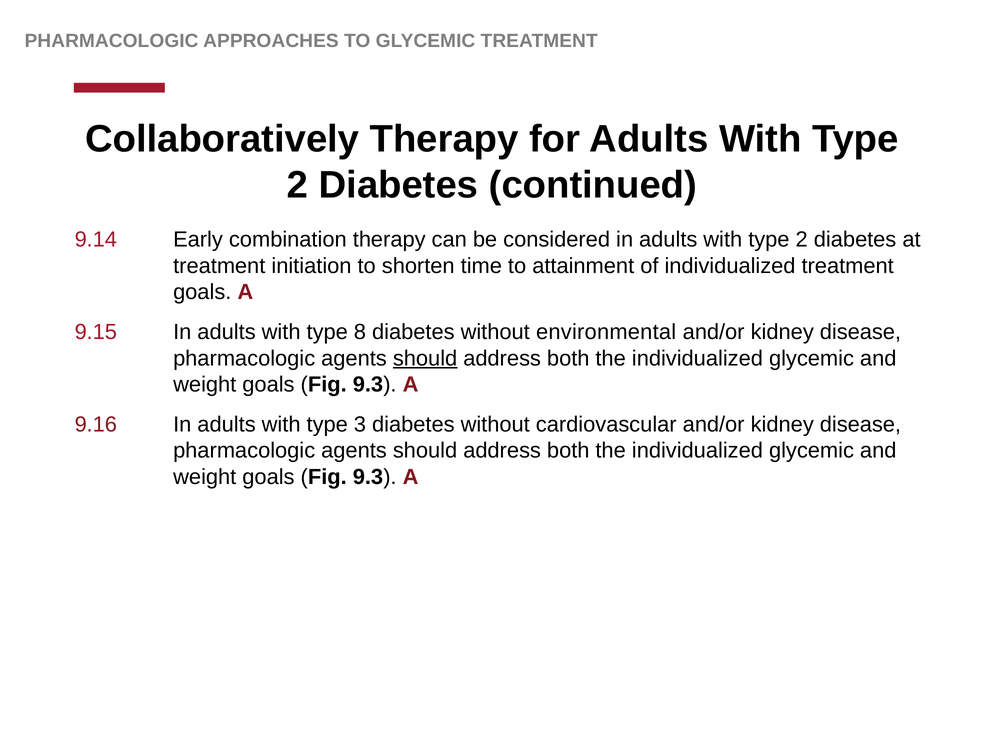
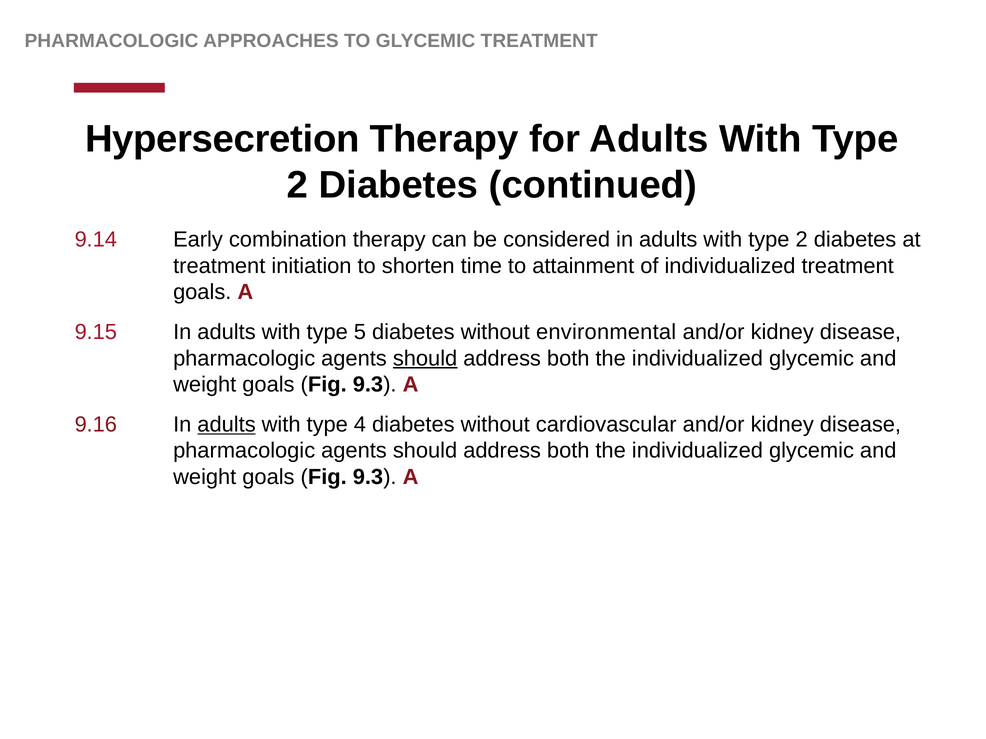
Collaboratively: Collaboratively -> Hypersecretion (222, 139)
8: 8 -> 5 (360, 332)
adults underline: none -> present (227, 425)
3: 3 -> 4 (360, 425)
